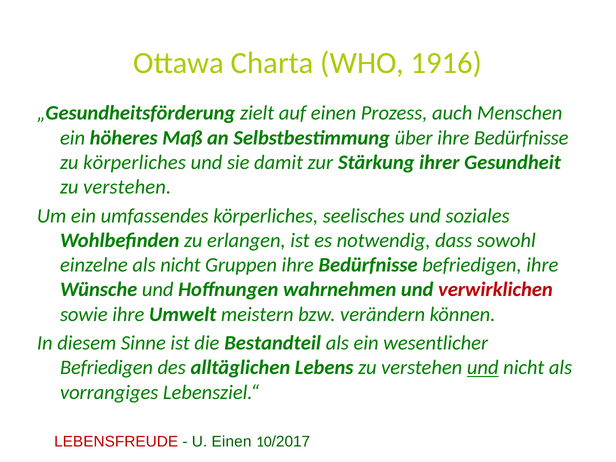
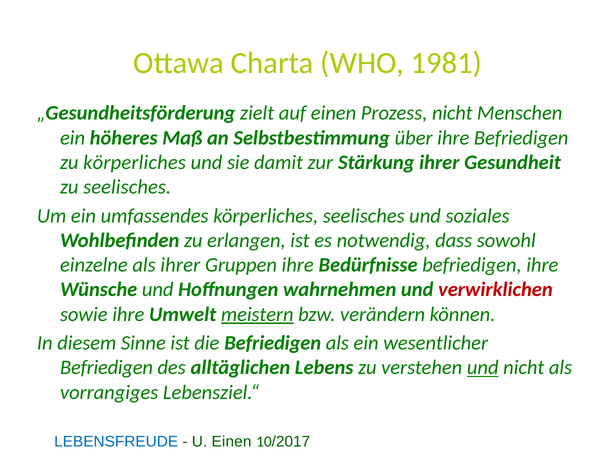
1916: 1916 -> 1981 (446, 63)
Prozess auch: auch -> nicht (452, 113)
über ihre Bedürfnisse: Bedürfnisse -> Befriedigen (521, 138)
verstehen: verstehen -> seelisches (127, 187)
als nicht: nicht -> ihrer (180, 265)
meistern underline: none -> present (257, 314)
die Bestandteil: Bestandteil -> Befriedigen (273, 343)
LEBENSFREUDE colour: red -> blue (116, 442)
